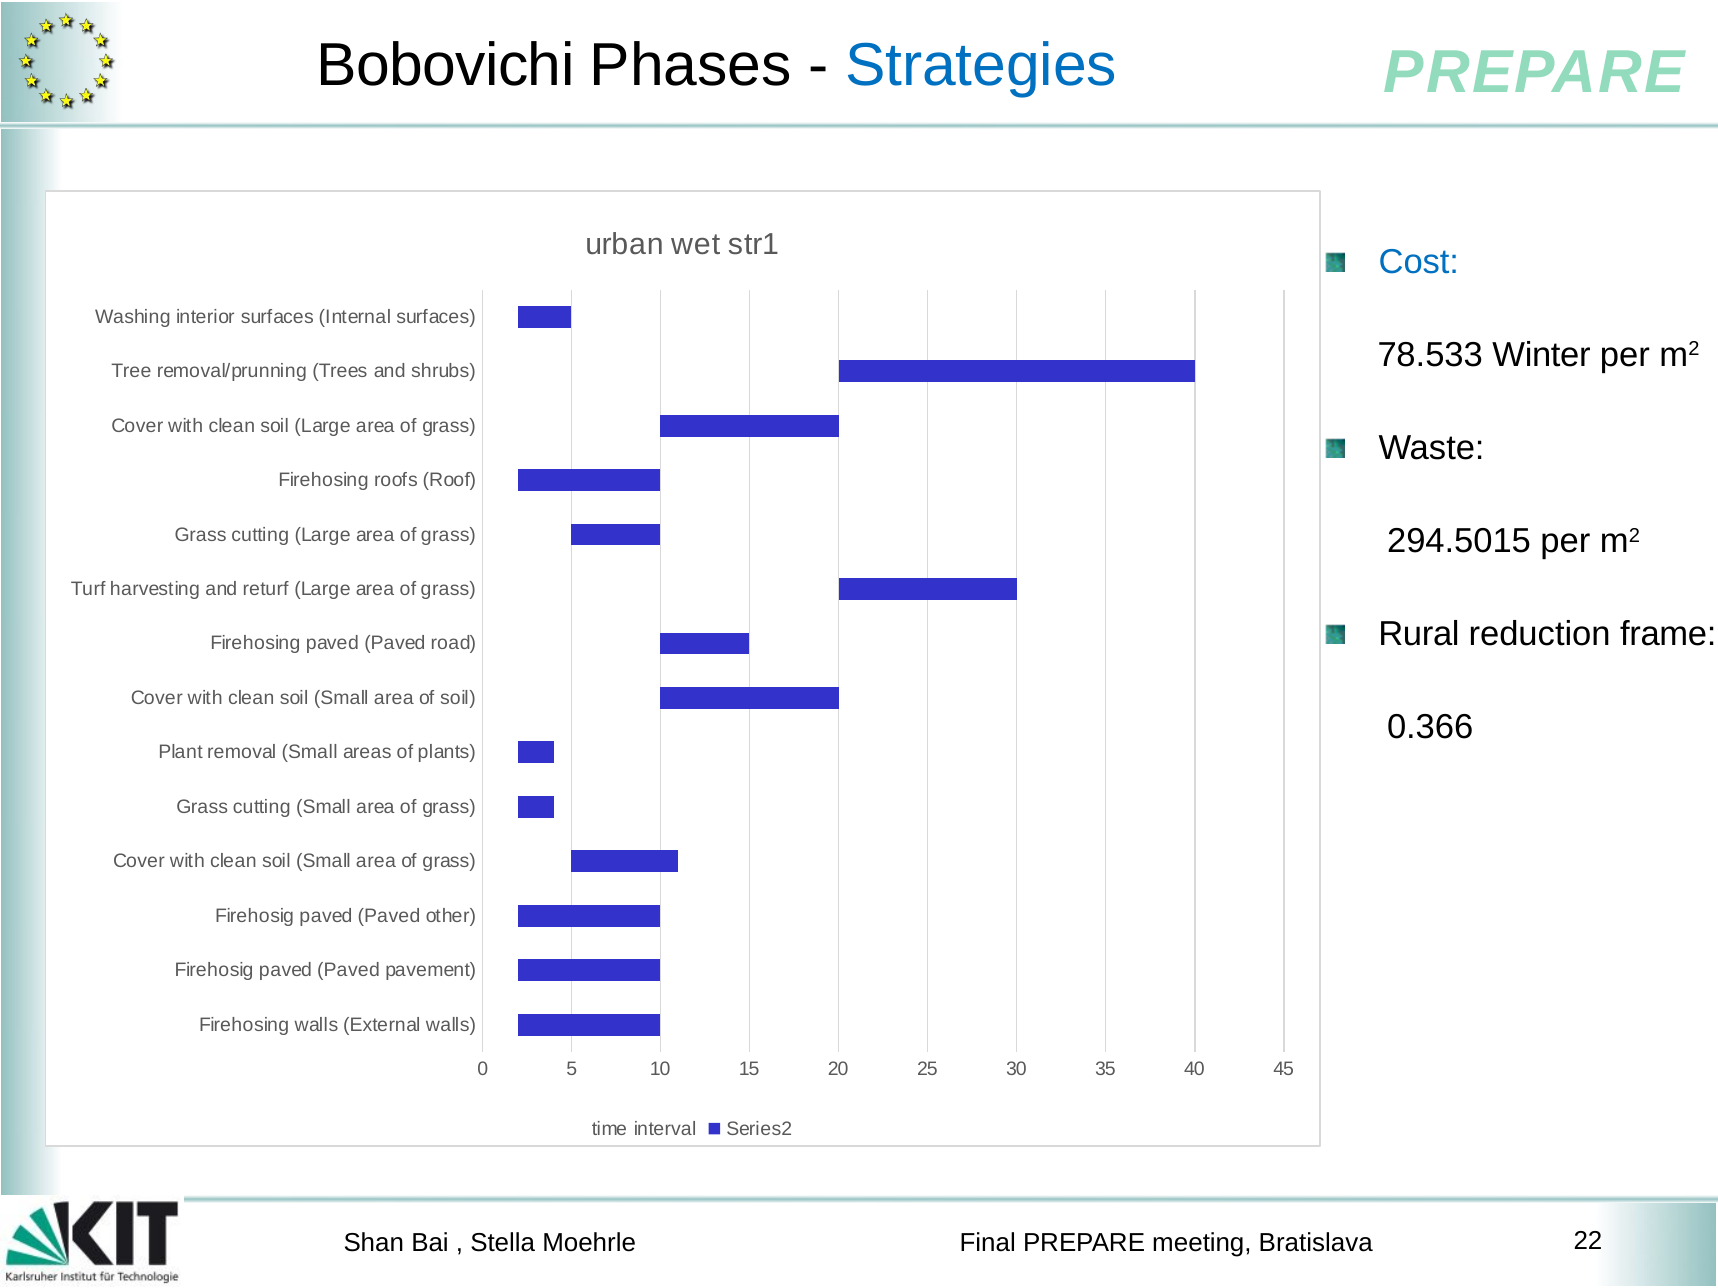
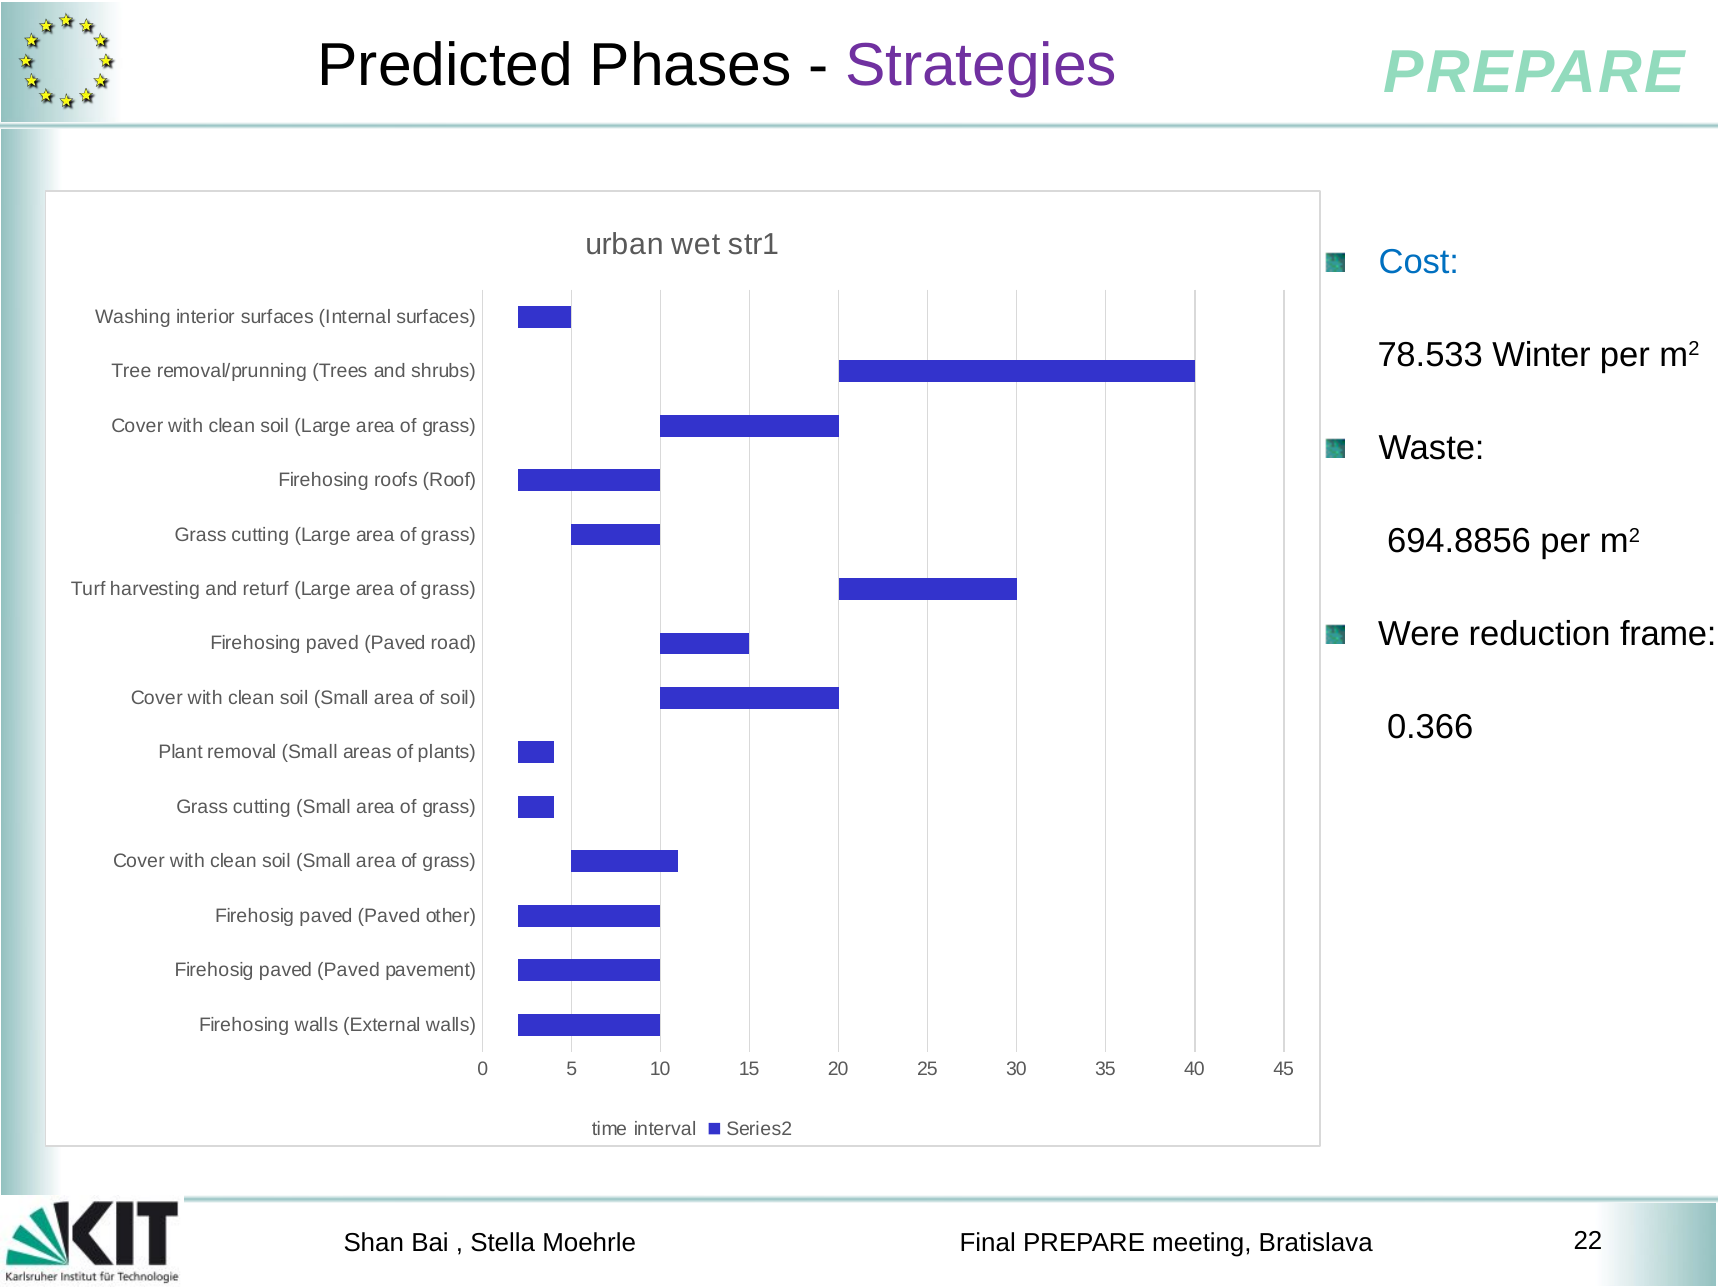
Bobovichi: Bobovichi -> Predicted (445, 66)
Strategies colour: blue -> purple (981, 66)
294.5015: 294.5015 -> 694.8856 (1459, 541)
Rural: Rural -> Were (1419, 634)
